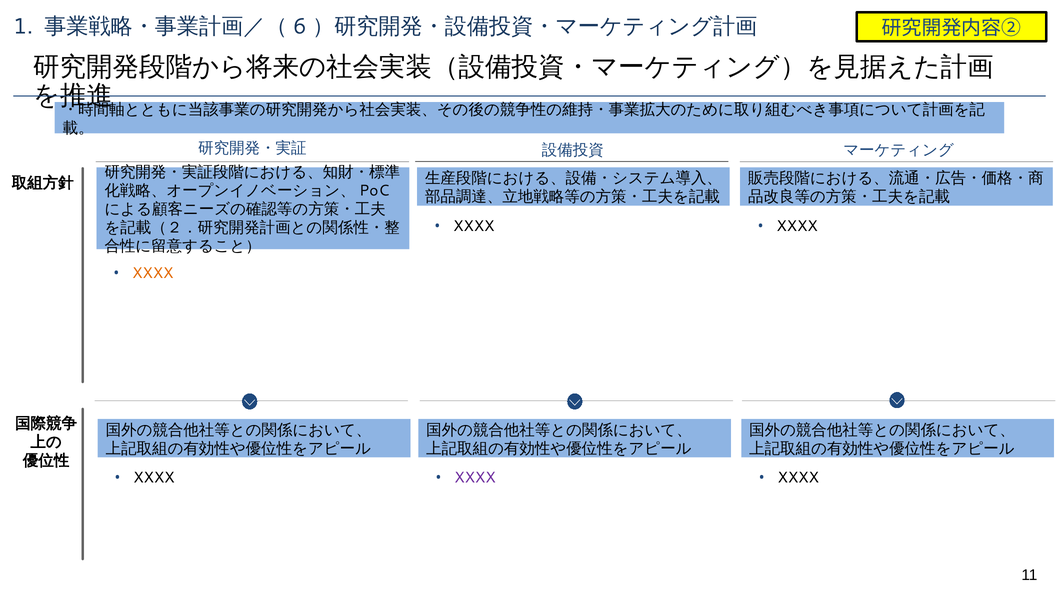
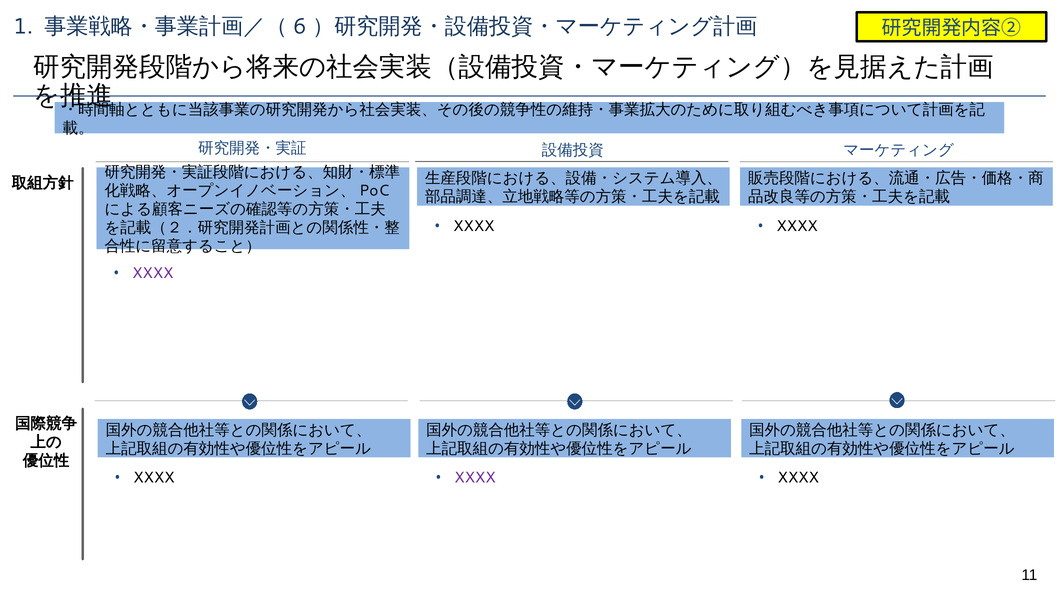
XXXX colour: orange -> purple (153, 273)
